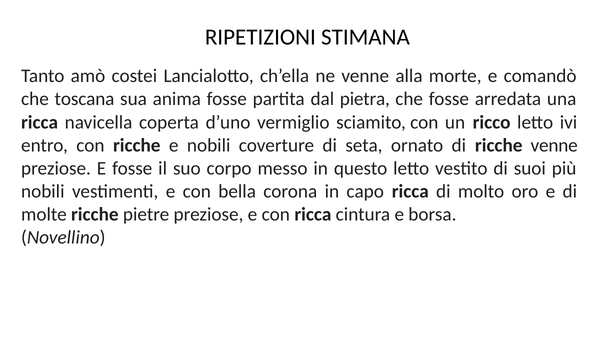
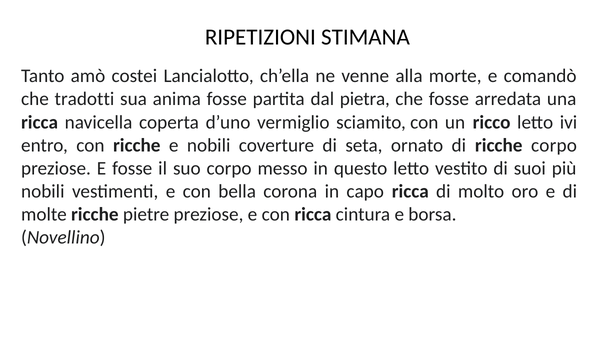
toscana: toscana -> tradotti (84, 99)
ricche venne: venne -> corpo (554, 145)
